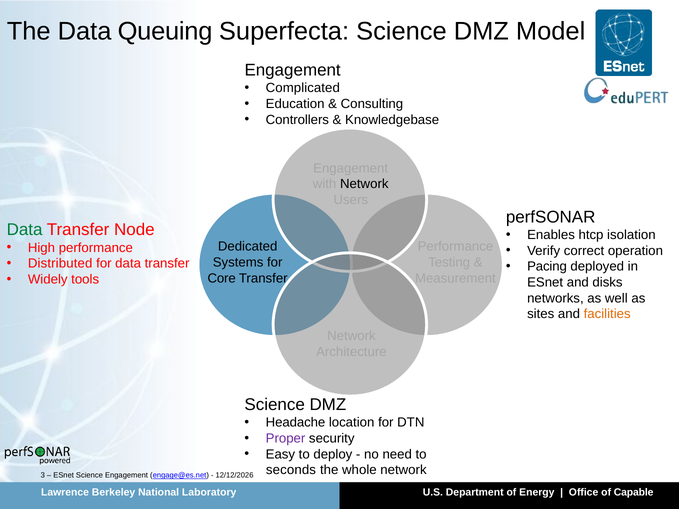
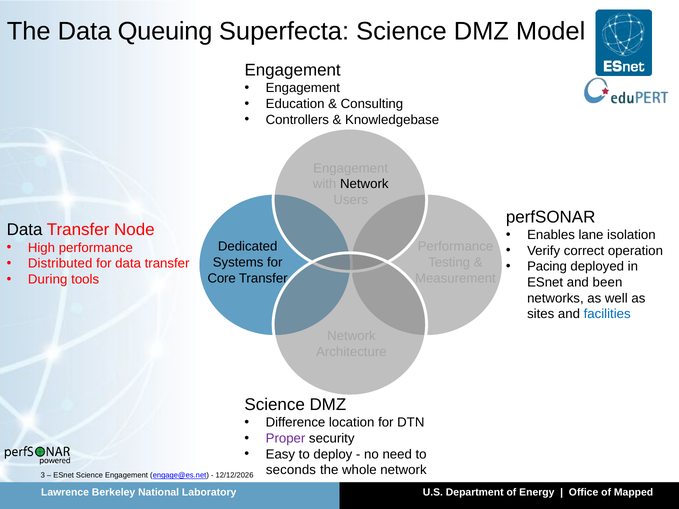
Complicated: Complicated -> Engagement (303, 88)
Data colour: green -> black (25, 230)
htcp: htcp -> lane (591, 235)
Widely: Widely -> During (48, 280)
disks: disks -> been (607, 283)
facilities colour: orange -> blue (607, 314)
Headache: Headache -> Difference (295, 423)
Capable: Capable -> Mapped (634, 493)
